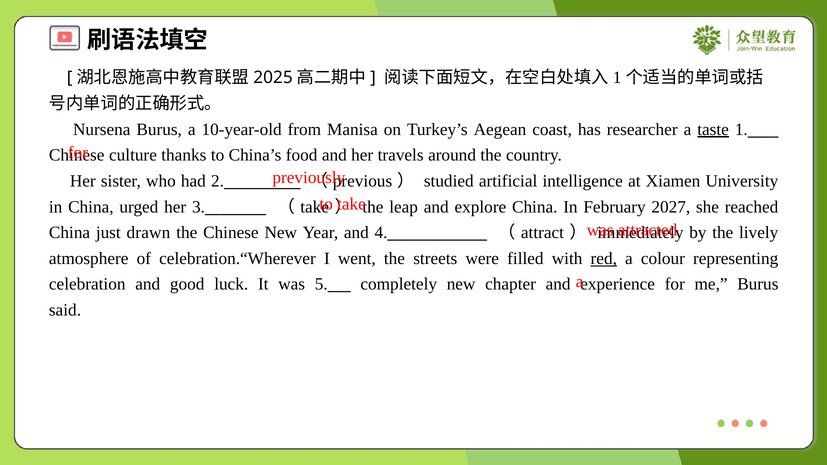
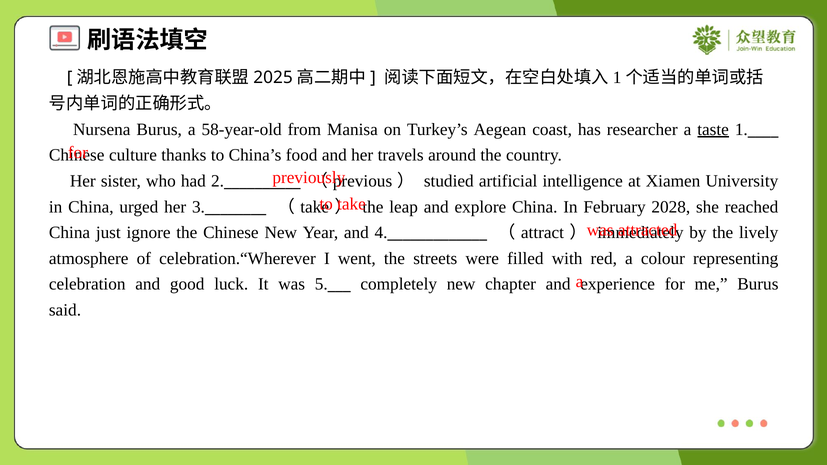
10-year-old: 10-year-old -> 58-year-old (242, 129)
2027: 2027 -> 2028 (671, 207)
drawn: drawn -> ignore (149, 233)
red underline: present -> none (604, 259)
